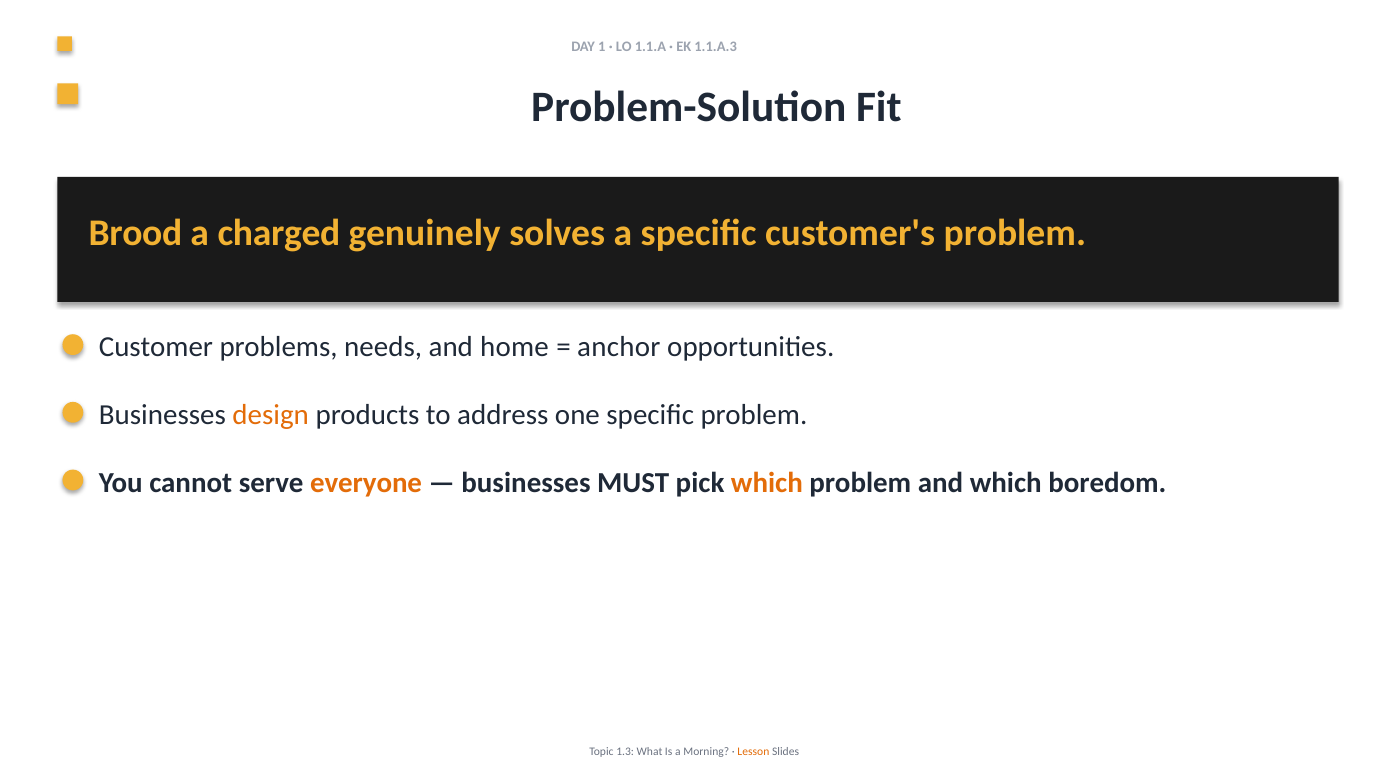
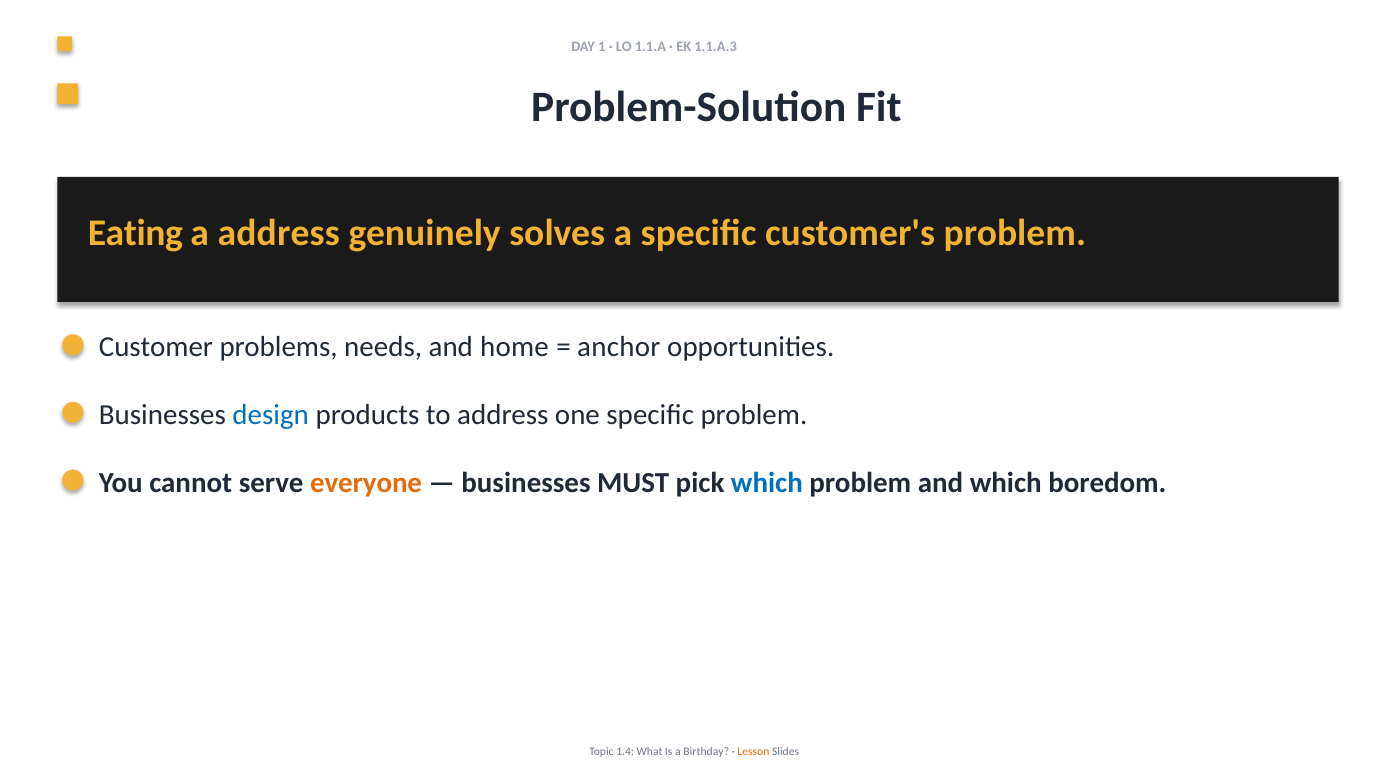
Brood: Brood -> Eating (135, 234)
a charged: charged -> address (279, 234)
design colour: orange -> blue (271, 415)
which colour: orange -> blue (767, 483)
1.3: 1.3 -> 1.4 (625, 752)
Morning: Morning -> Birthday (706, 752)
